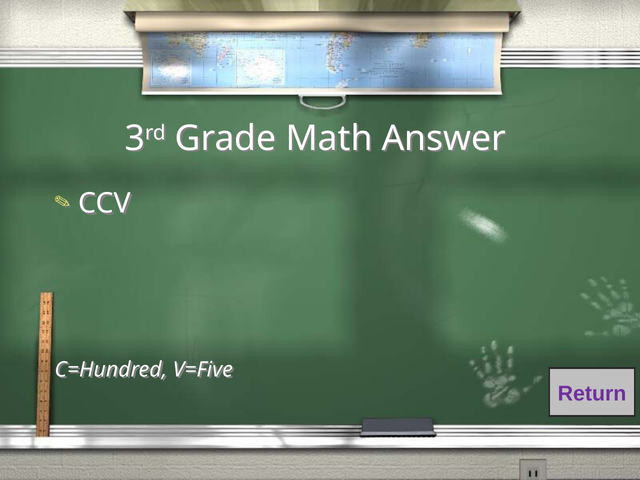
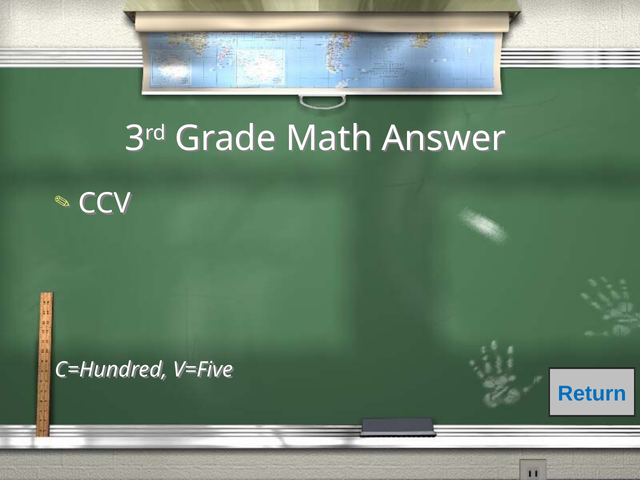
Return colour: purple -> blue (592, 393)
